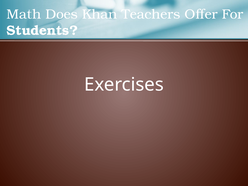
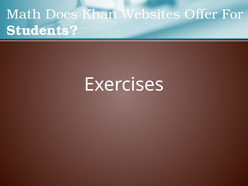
Teachers: Teachers -> Websites (151, 14)
